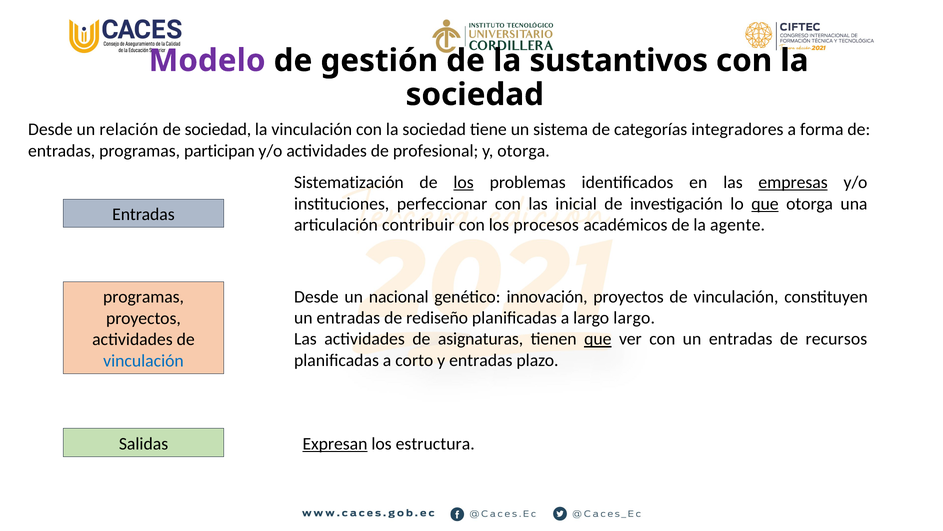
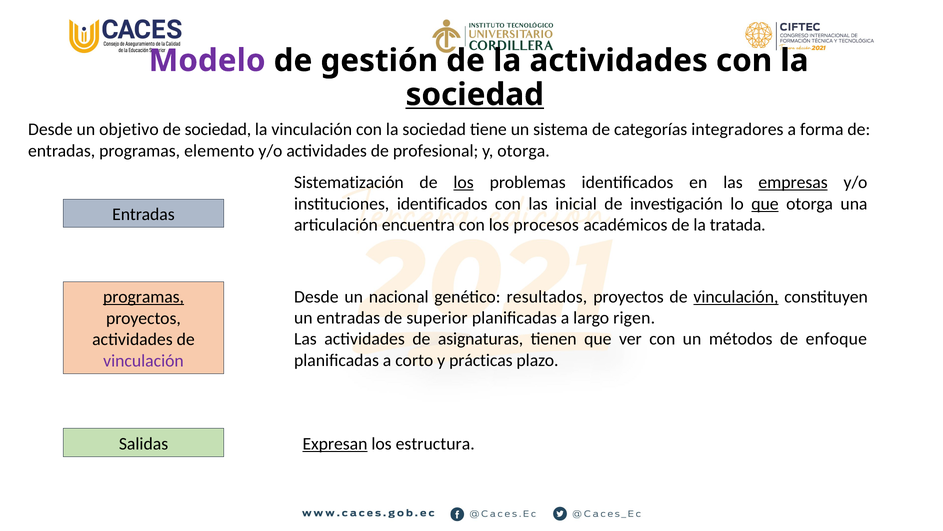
la sustantivos: sustantivos -> actividades (619, 61)
sociedad underline: none -> present (475, 95)
relación: relación -> objetivo (129, 129)
participan: participan -> elemento (219, 151)
instituciones perfeccionar: perfeccionar -> identificados (442, 203)
contribuir: contribuir -> encuentra (418, 225)
agente: agente -> tratada (738, 225)
innovación: innovación -> resultados (547, 296)
vinculación underline: none -> present (736, 296)
programas underline: none -> present (143, 297)
rediseño: rediseño -> superior (437, 318)
largo largo: largo -> rigen (634, 318)
que underline: present -> none (598, 339)
con un entradas: entradas -> métodos (741, 339)
recursos: recursos -> enfoque (836, 339)
y entradas: entradas -> prácticas (481, 360)
vinculación colour: blue -> purple (143, 360)
